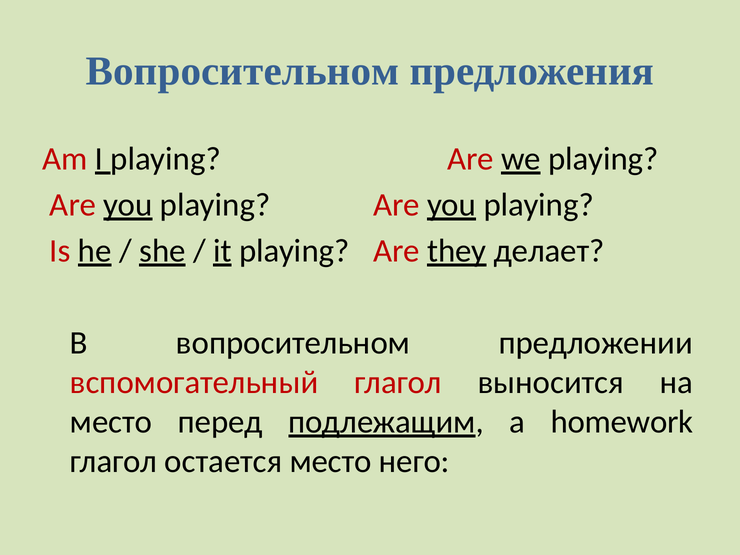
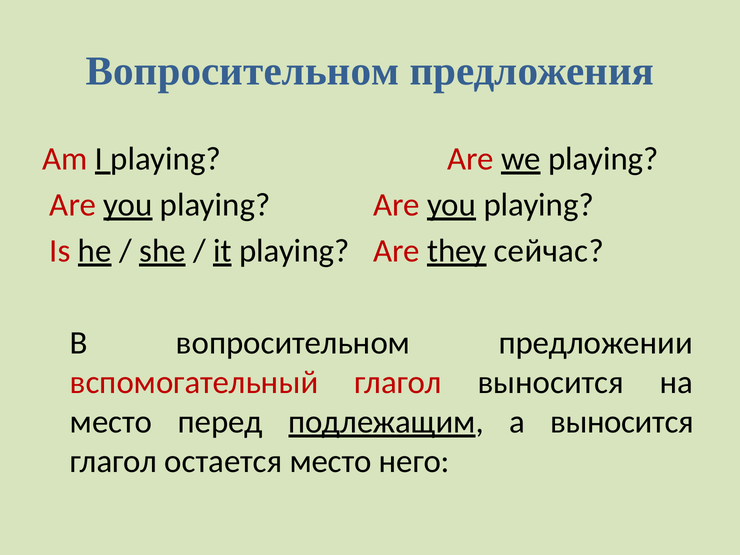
делает: делает -> сейчас (549, 251)
а homework: homework -> выносится (622, 422)
